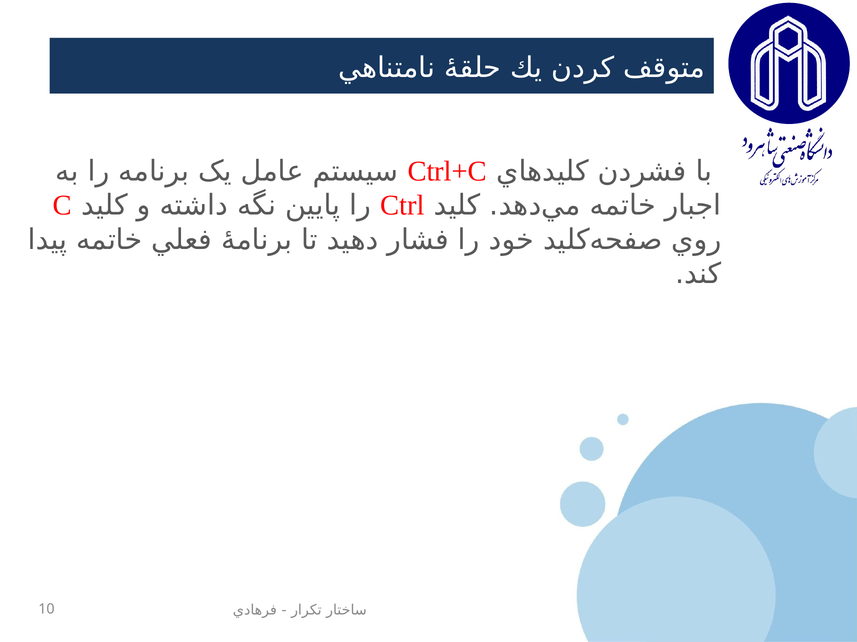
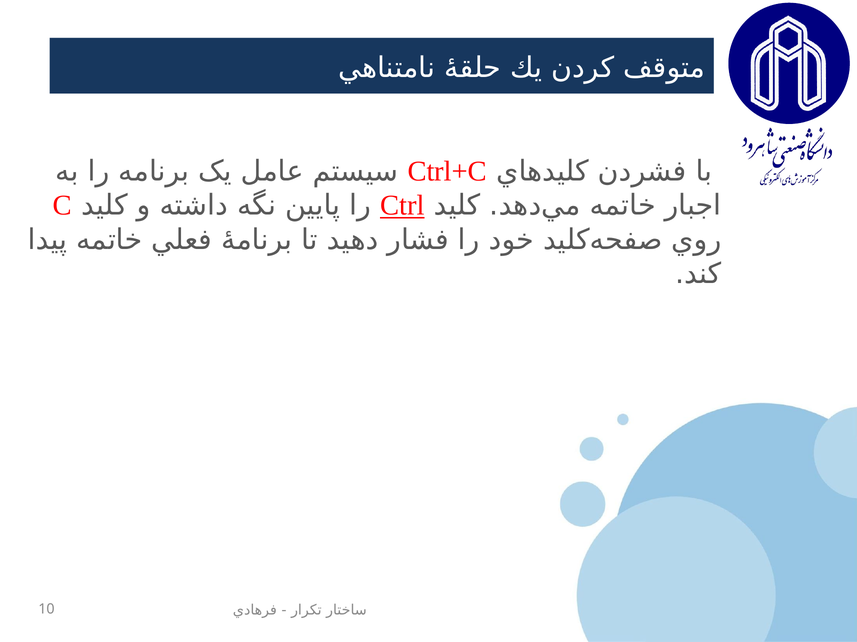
Ctrl underline: none -> present (402, 206)
